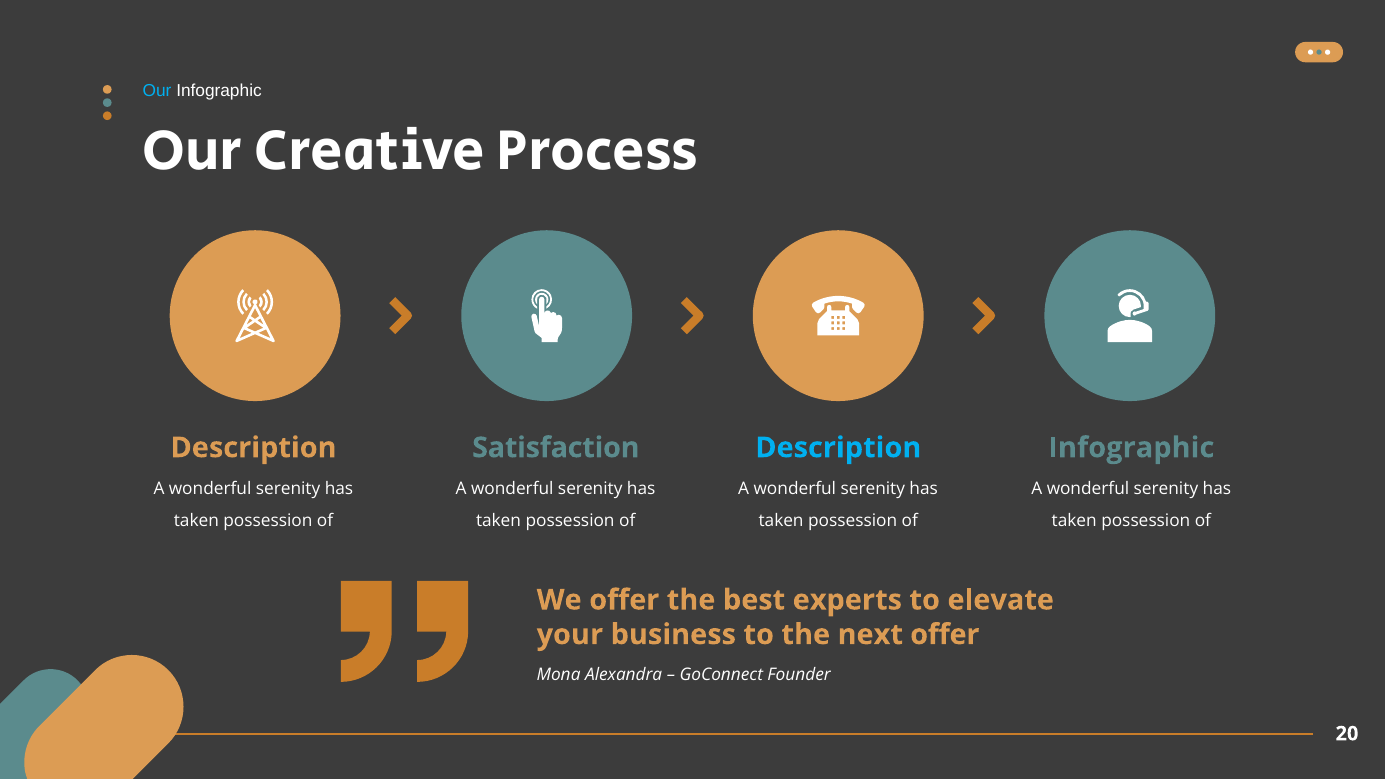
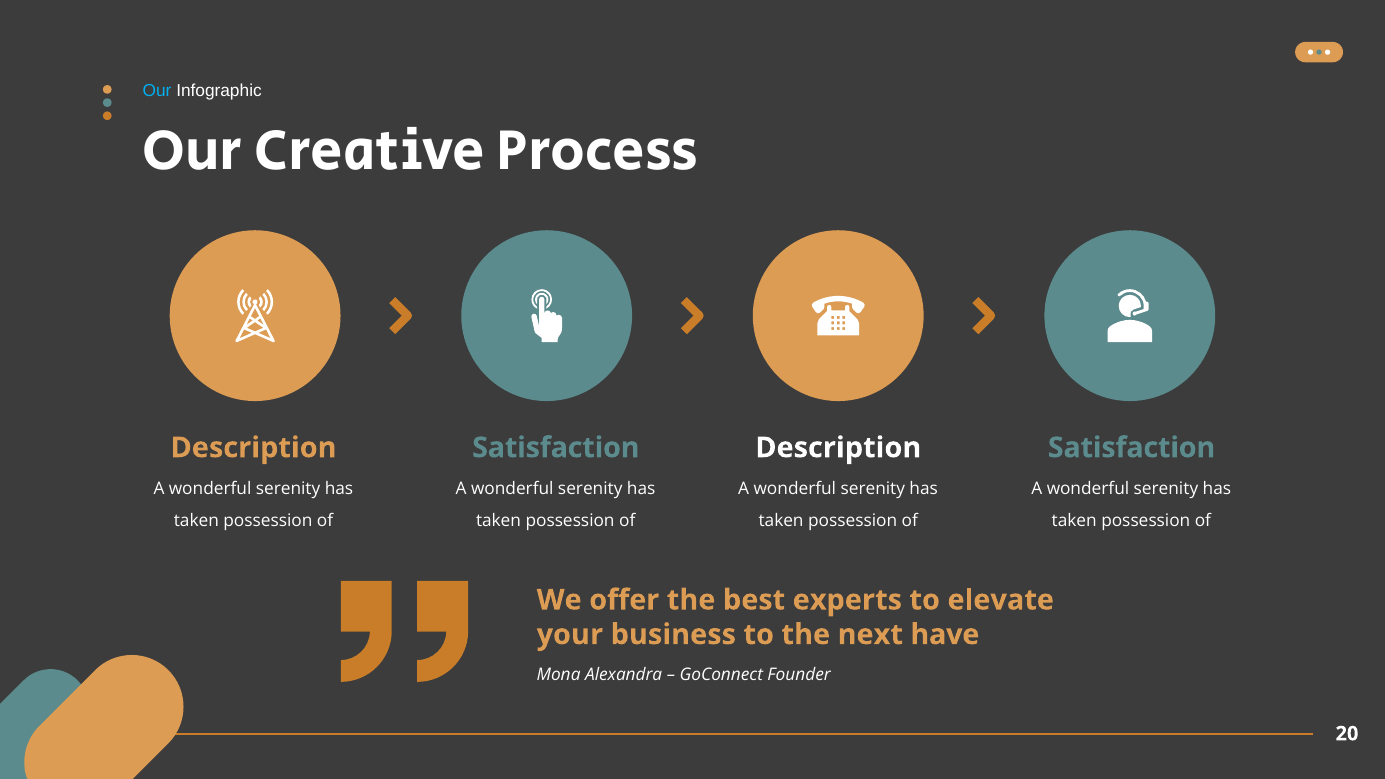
Description colour: light blue -> white (838, 448)
Infographic: Infographic -> Satisfaction (1132, 448)
next offer: offer -> have (945, 635)
